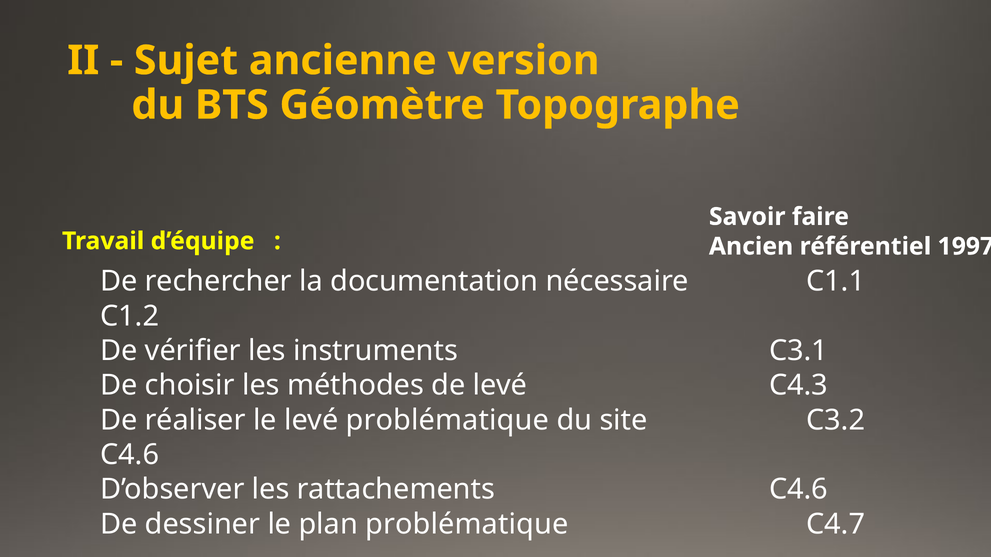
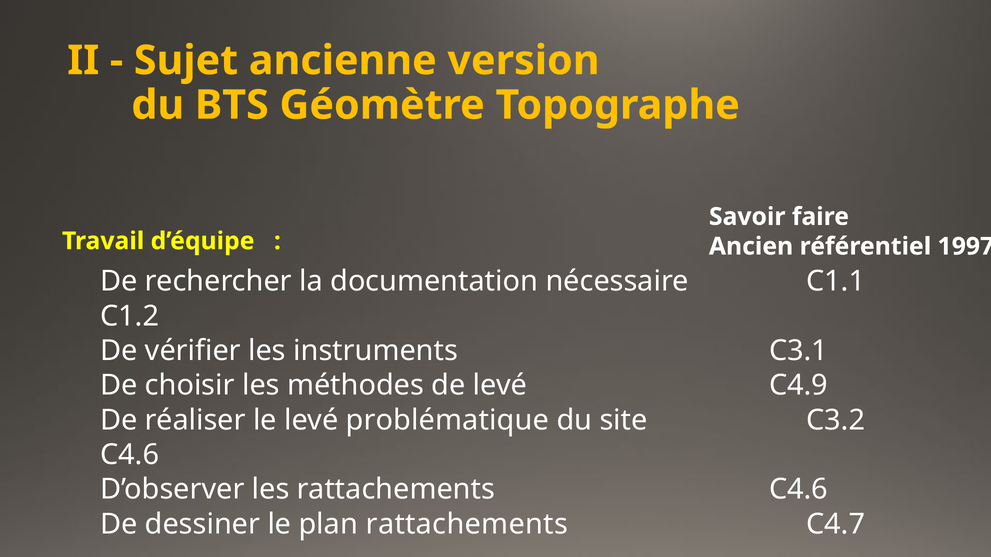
C4.3: C4.3 -> C4.9 (799, 386)
plan problématique: problématique -> rattachements (467, 524)
